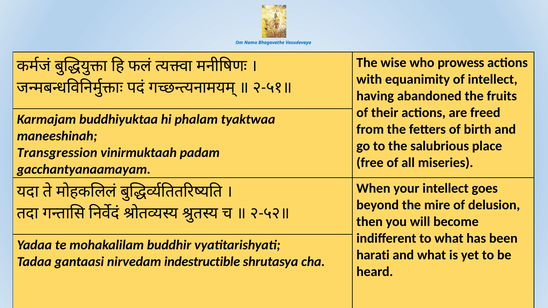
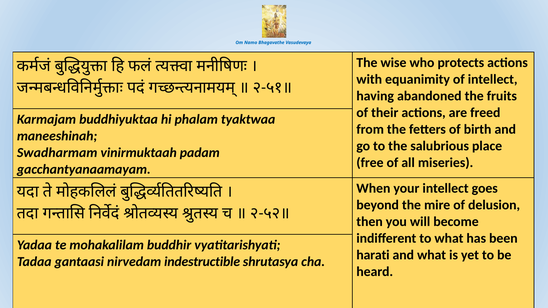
prowess: prowess -> protects (461, 63)
Transgression: Transgression -> Swadharmam (57, 153)
